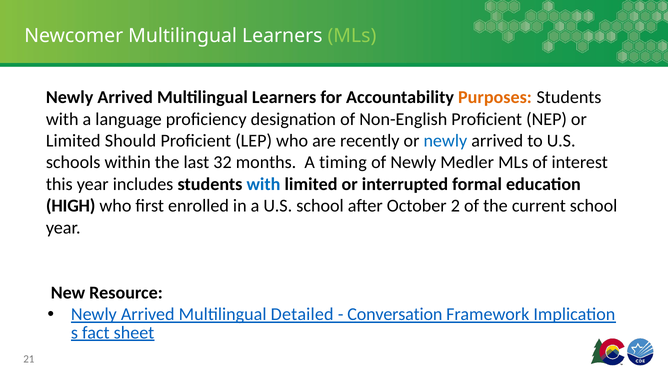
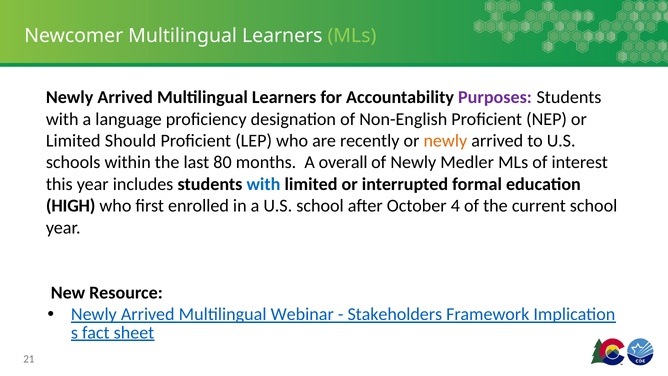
Purposes colour: orange -> purple (495, 97)
newly colour: blue -> orange (445, 141)
32: 32 -> 80 (223, 162)
timing: timing -> overall (343, 162)
2: 2 -> 4 (455, 206)
Detailed: Detailed -> Webinar (302, 314)
Conversation: Conversation -> Stakeholders (395, 314)
